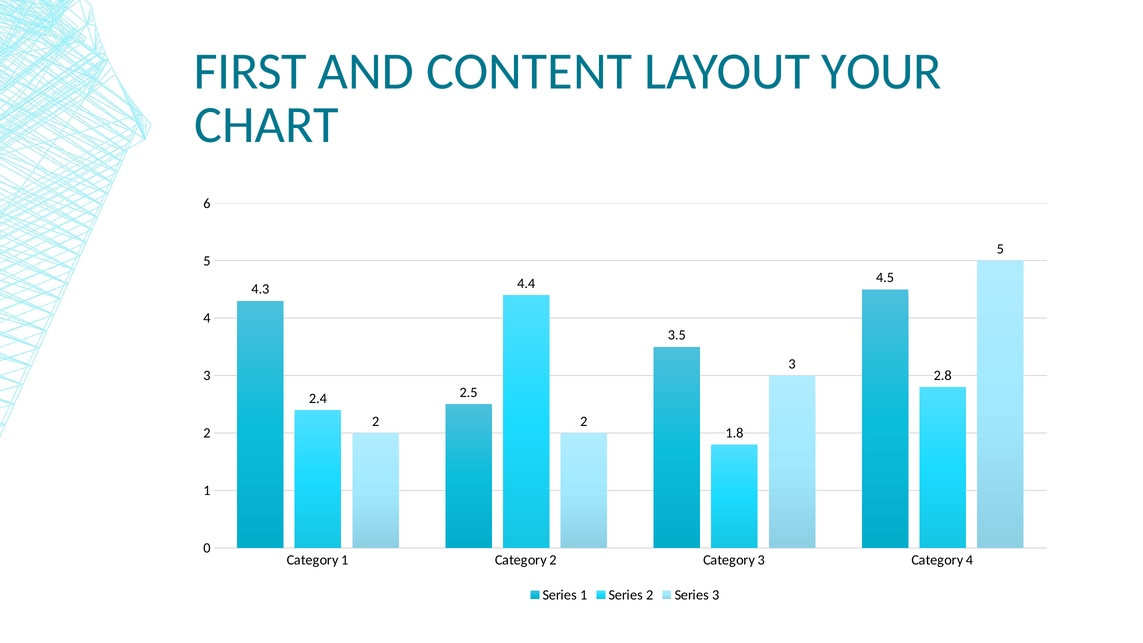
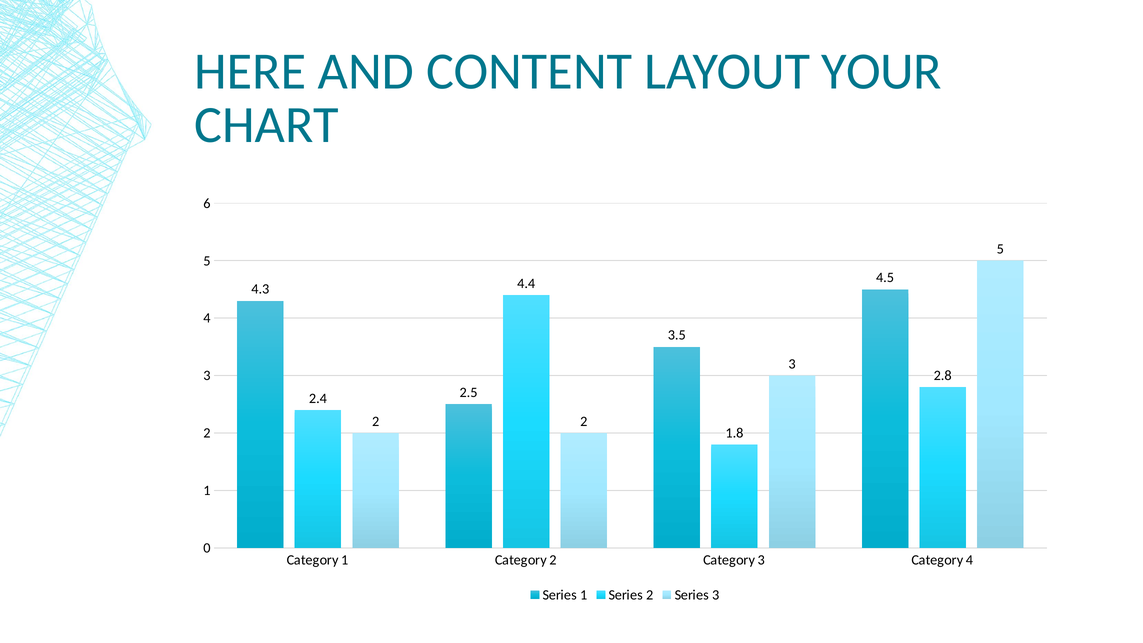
FIRST: FIRST -> HERE (250, 71)
